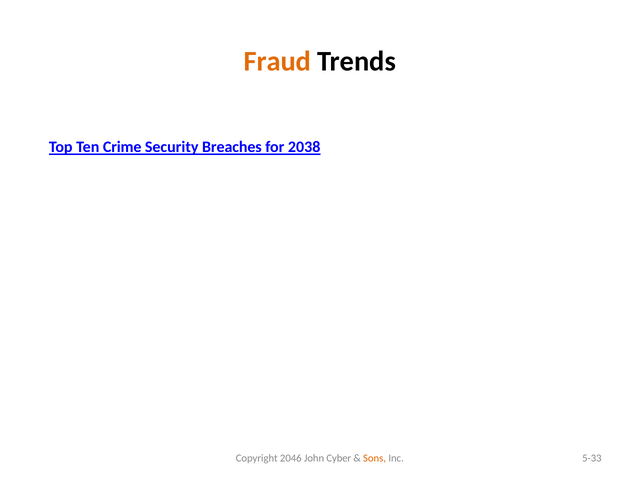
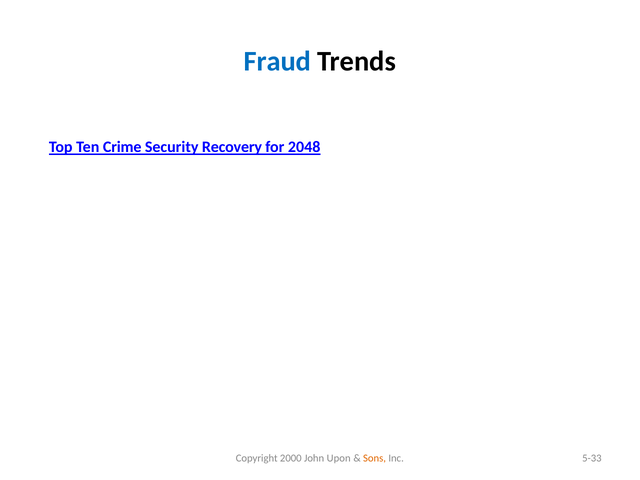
Fraud colour: orange -> blue (277, 61)
Breaches: Breaches -> Recovery (232, 147)
2038: 2038 -> 2048 (304, 147)
2046: 2046 -> 2000 (291, 458)
Cyber: Cyber -> Upon (339, 458)
